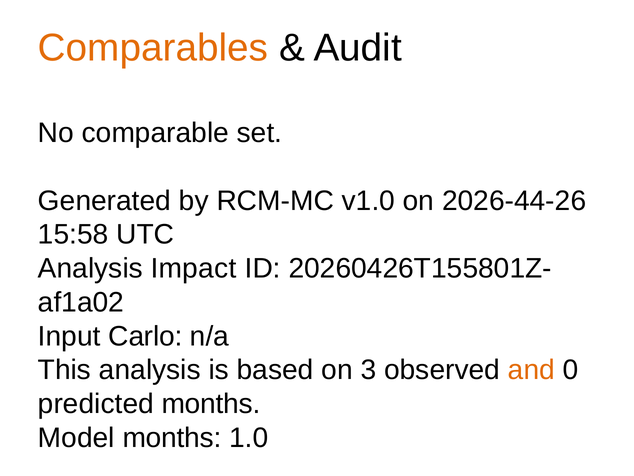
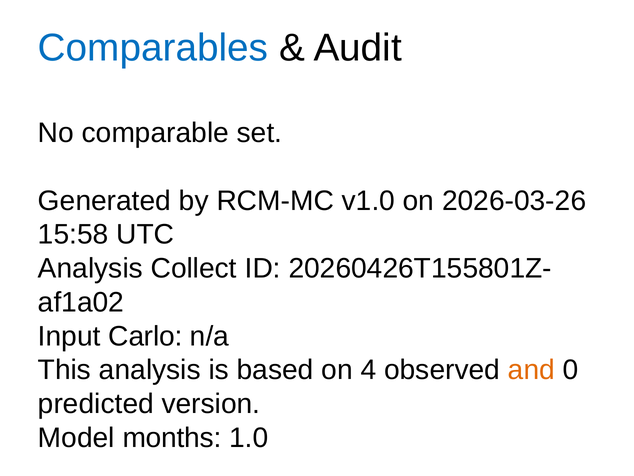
Comparables colour: orange -> blue (153, 48)
2026-44-26: 2026-44-26 -> 2026-03-26 (514, 201)
Impact: Impact -> Collect (194, 268)
3: 3 -> 4 (368, 370)
predicted months: months -> version (211, 404)
